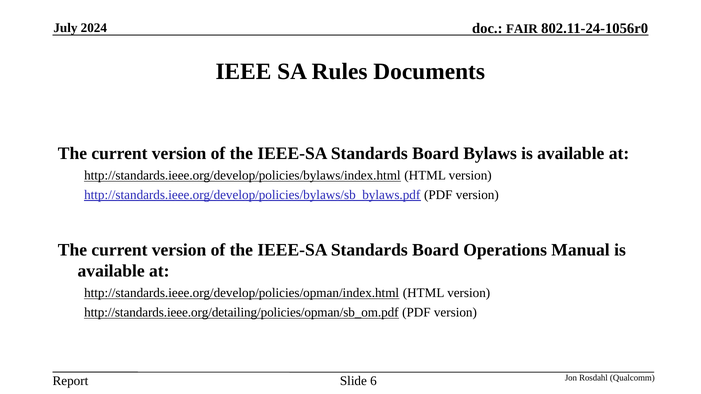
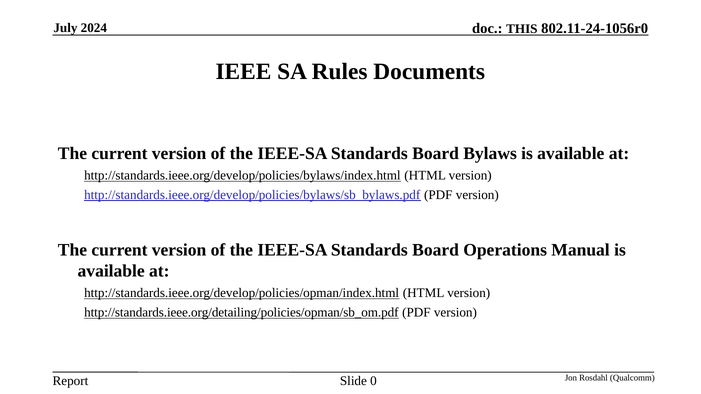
FAIR: FAIR -> THIS (522, 29)
6: 6 -> 0 (373, 381)
